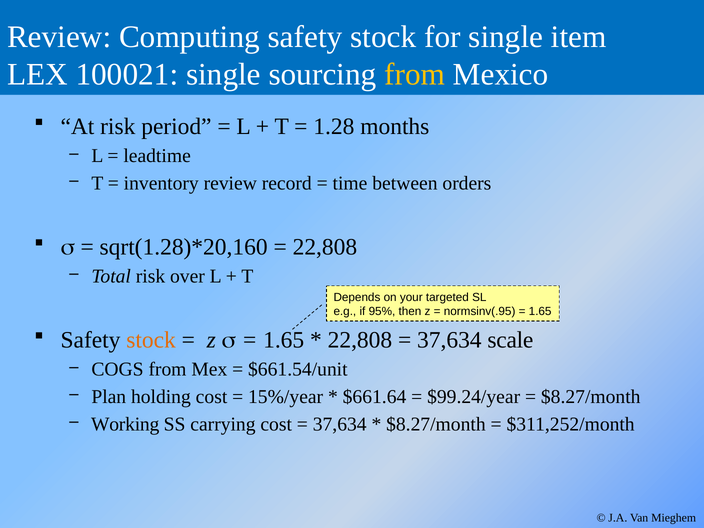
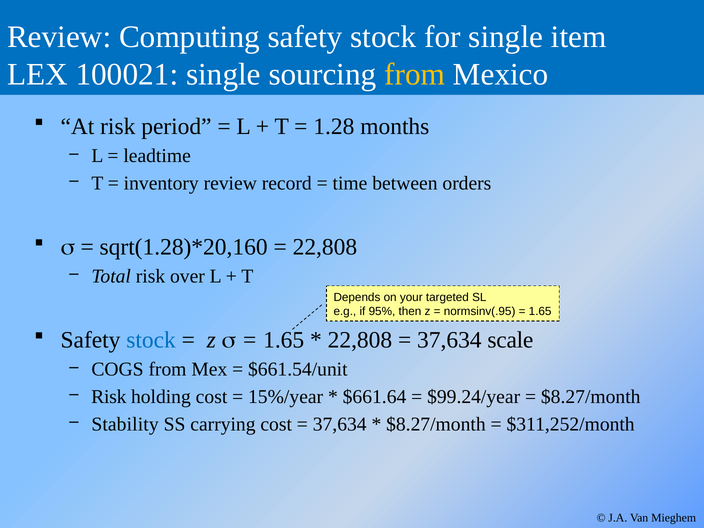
stock colour: orange -> blue (151, 340)
Plan: Plan -> Risk (109, 397)
Working: Working -> Stability (125, 424)
